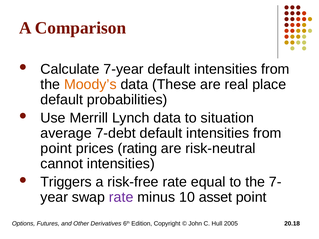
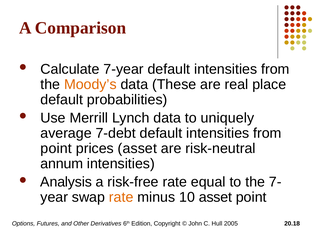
situation: situation -> uniquely (227, 118)
prices rating: rating -> asset (137, 149)
cannot: cannot -> annum (62, 164)
Triggers: Triggers -> Analysis (66, 182)
rate colour: purple -> orange (121, 197)
